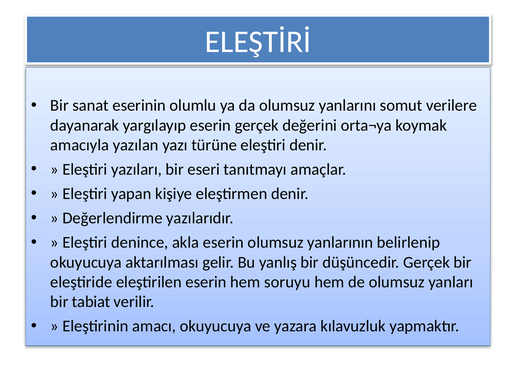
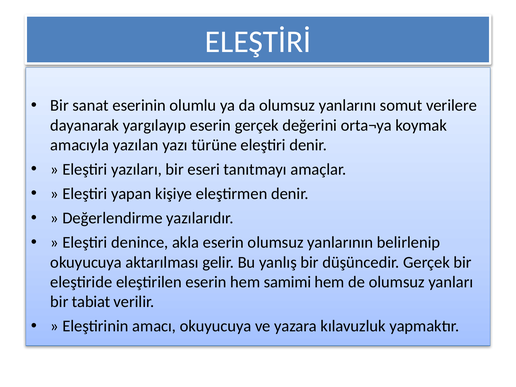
soruyu: soruyu -> samimi (287, 282)
